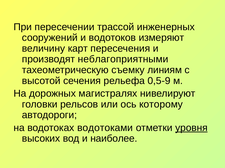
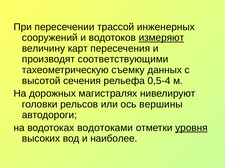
измеряют underline: none -> present (161, 38)
неблагоприятными: неблагоприятными -> соответствующими (123, 59)
линиям: линиям -> данных (165, 70)
0,5-9: 0,5-9 -> 0,5-4 (159, 81)
которому: которому -> вершины (161, 105)
